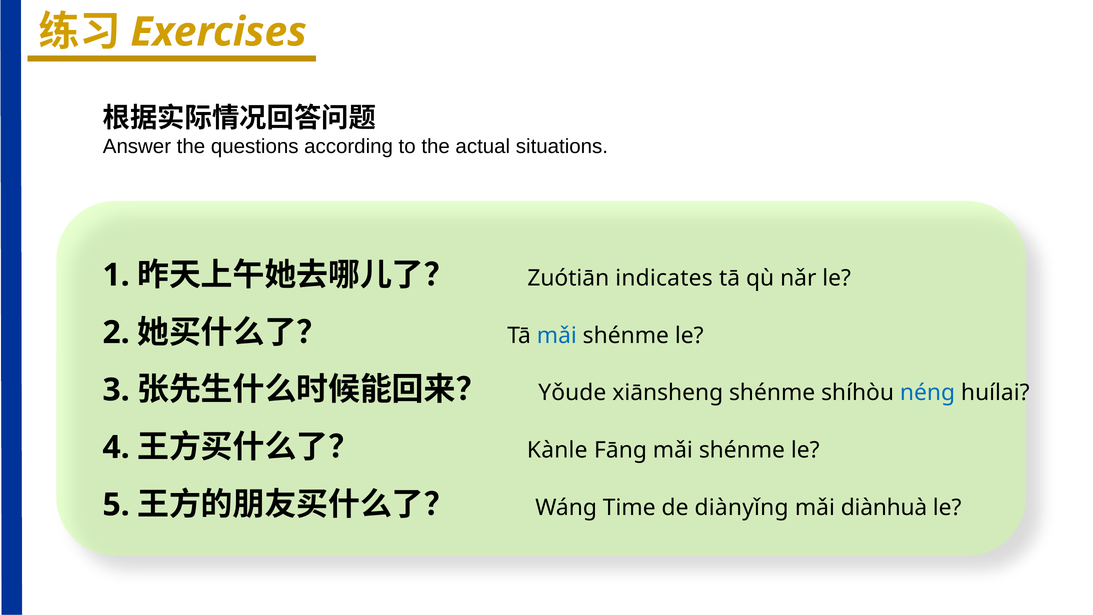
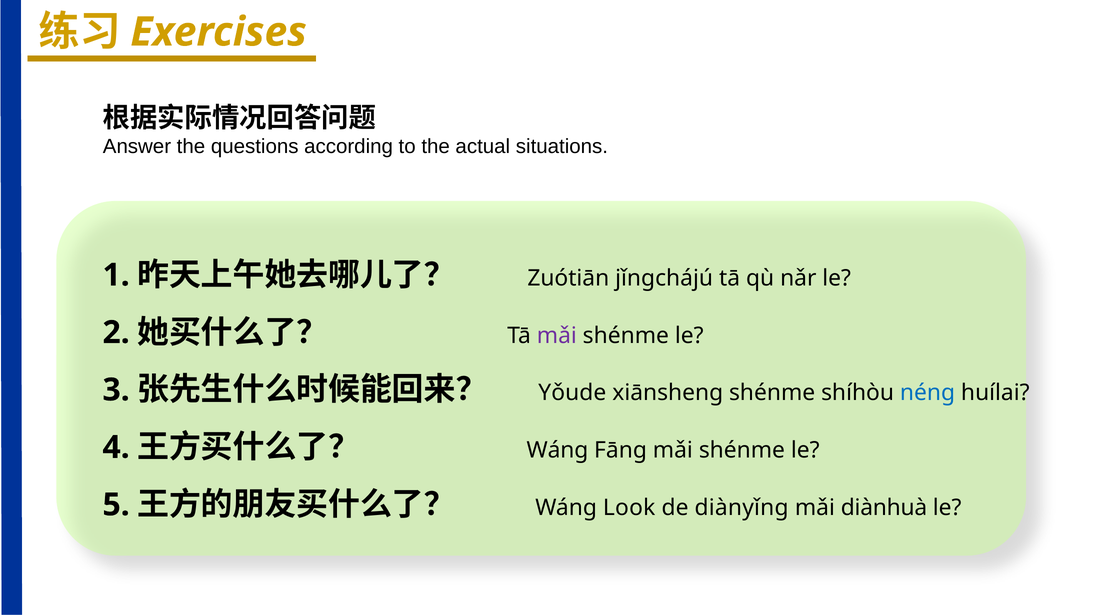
indicates: indicates -> jǐngchájú (664, 278)
mǎi colour: blue -> purple (557, 335)
Kànle: Kànle -> Wánɡ (557, 450)
Time: Time -> Look (629, 508)
